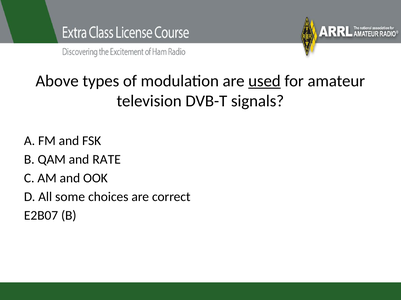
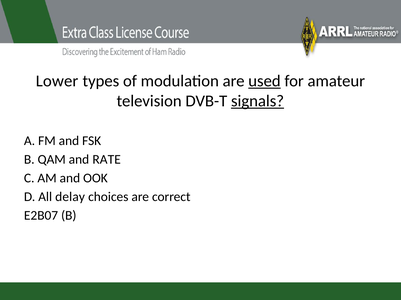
Above: Above -> Lower (57, 81)
signals underline: none -> present (258, 101)
some: some -> delay (70, 197)
